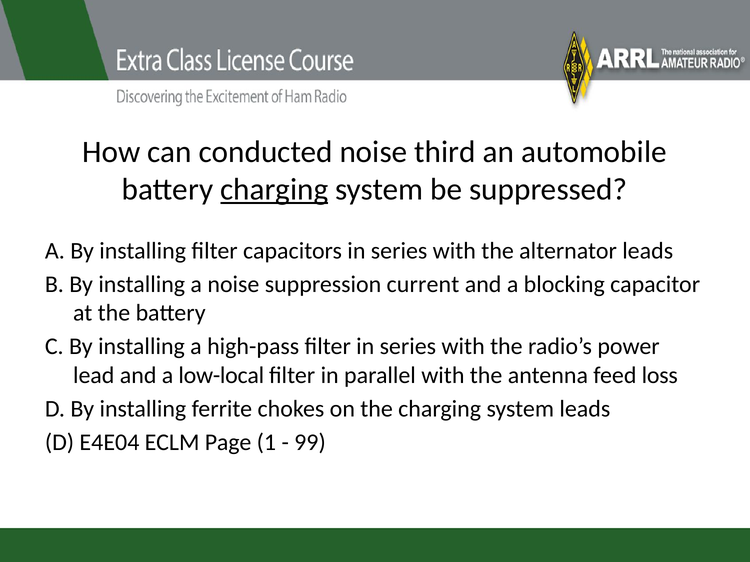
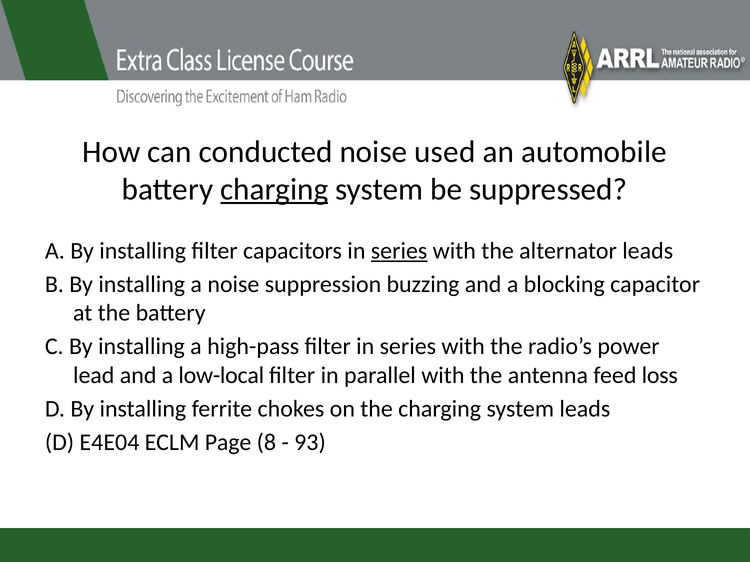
third: third -> used (445, 152)
series underline: none -> present (399, 251)
current: current -> buzzing (423, 285)
1: 1 -> 8 (266, 443)
99: 99 -> 93 (310, 443)
